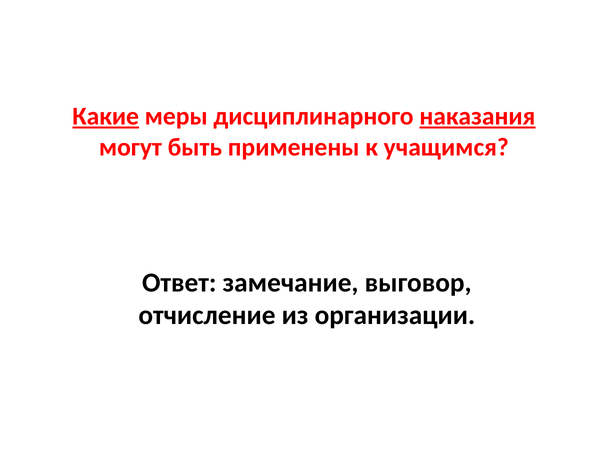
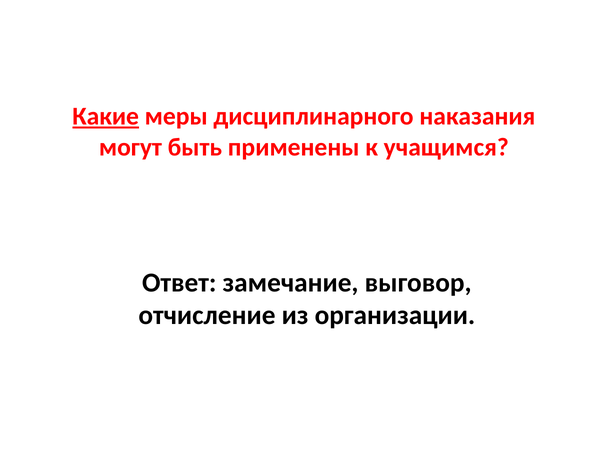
наказания underline: present -> none (477, 116)
